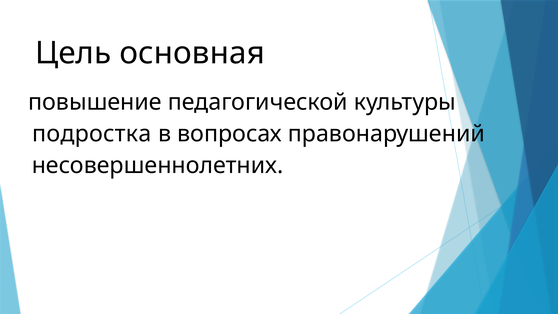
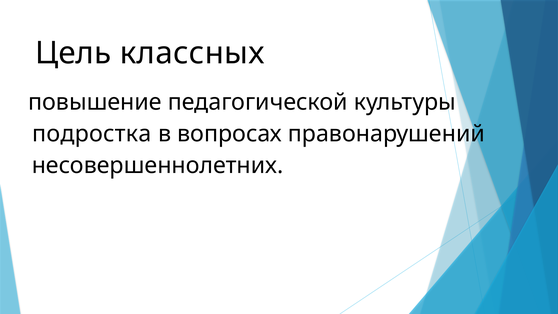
основная: основная -> классных (192, 53)
